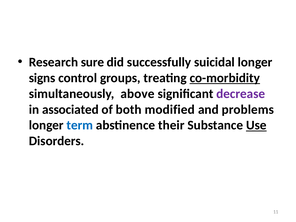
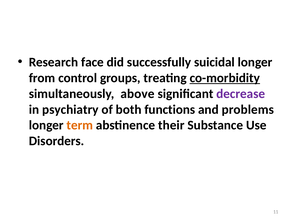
sure: sure -> face (92, 62)
signs: signs -> from (42, 78)
associated: associated -> psychiatry (70, 109)
modified: modified -> functions (170, 109)
term colour: blue -> orange (80, 125)
Use underline: present -> none (256, 125)
